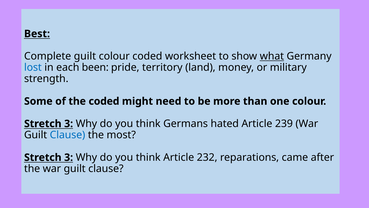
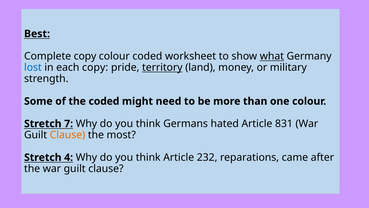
Complete guilt: guilt -> copy (85, 56)
each been: been -> copy (95, 67)
territory underline: none -> present (162, 67)
3: 3 -> 7 (69, 123)
239: 239 -> 831 (284, 123)
Clause colour: blue -> orange (68, 135)
3: 3 -> 4 (69, 157)
